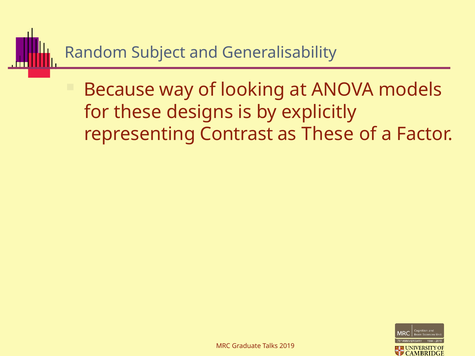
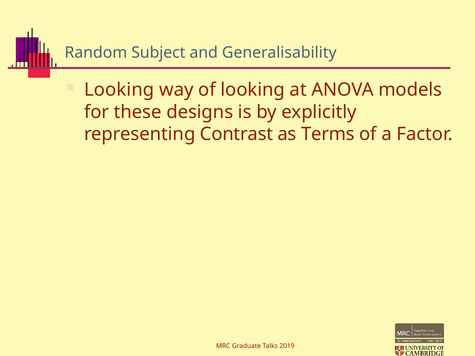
Because: Because -> Looking (119, 90)
as These: These -> Terms (328, 134)
